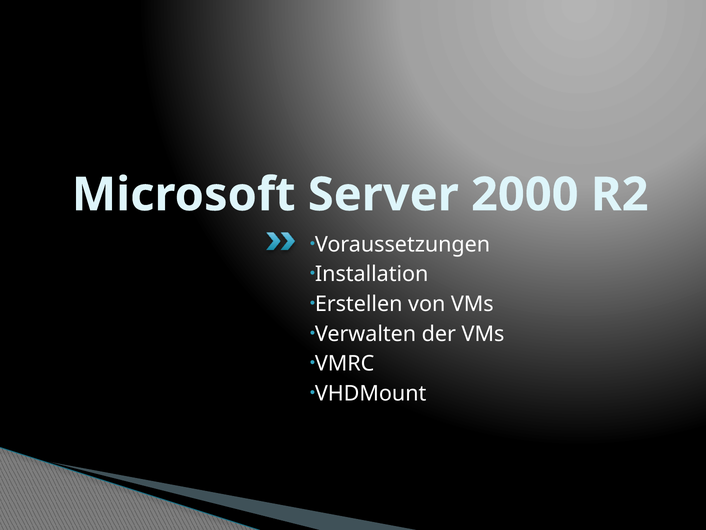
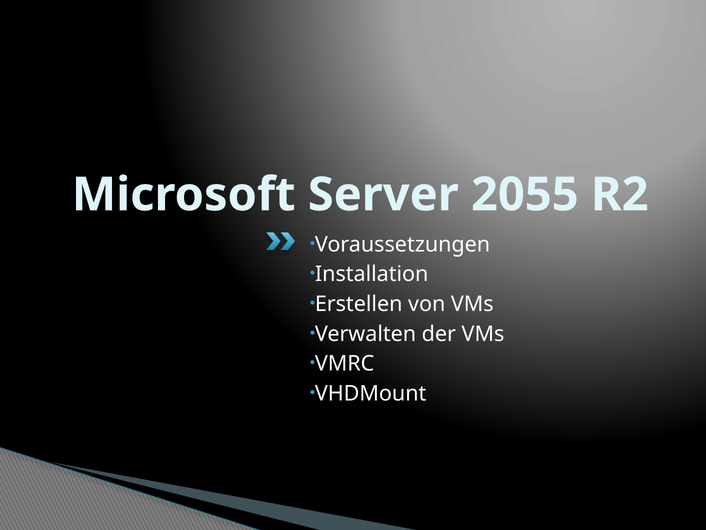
2000: 2000 -> 2055 (525, 195)
